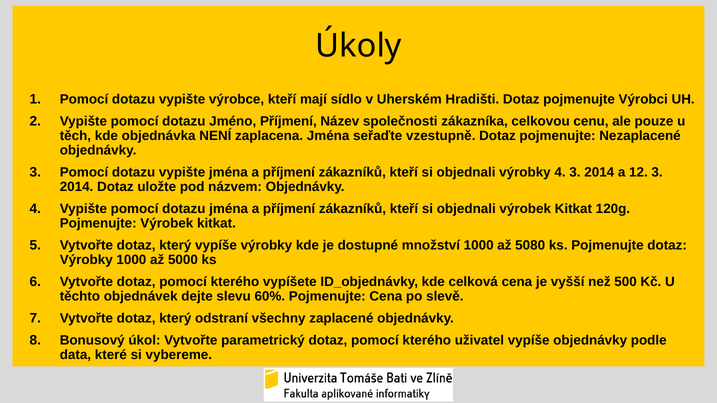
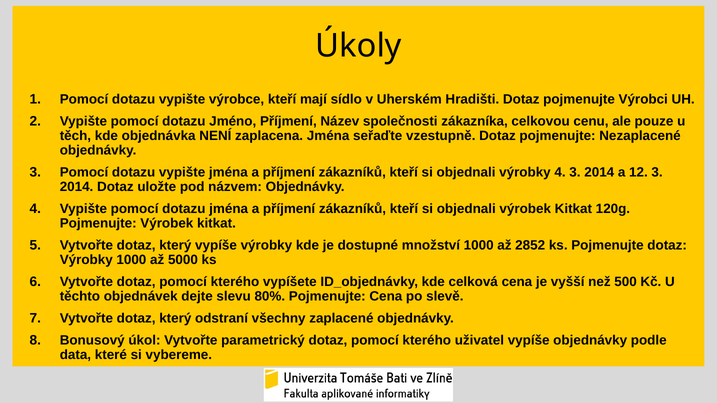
5080: 5080 -> 2852 (530, 245)
60%: 60% -> 80% (270, 296)
